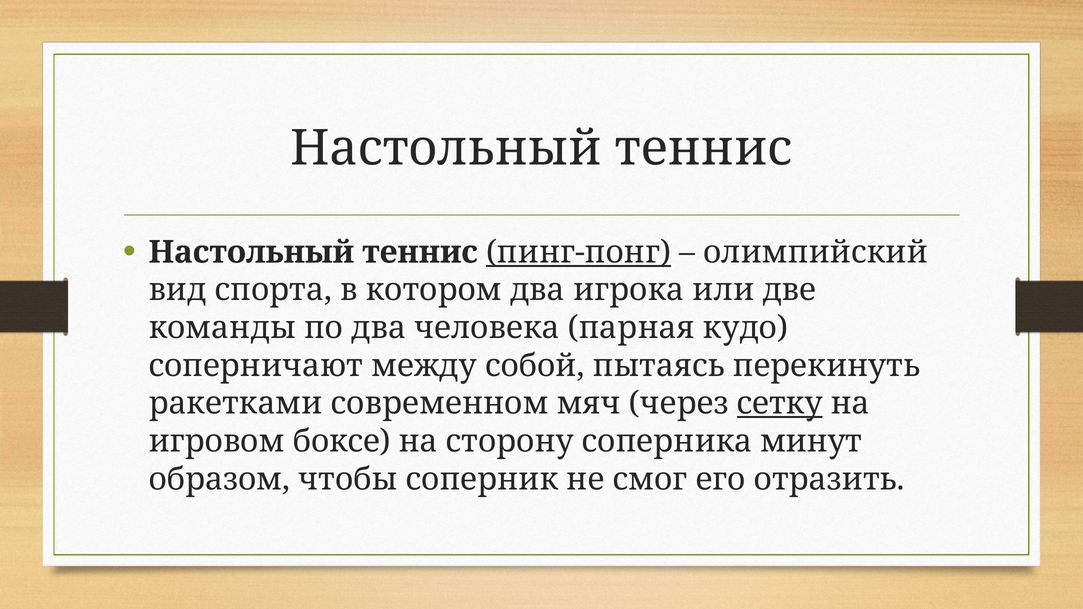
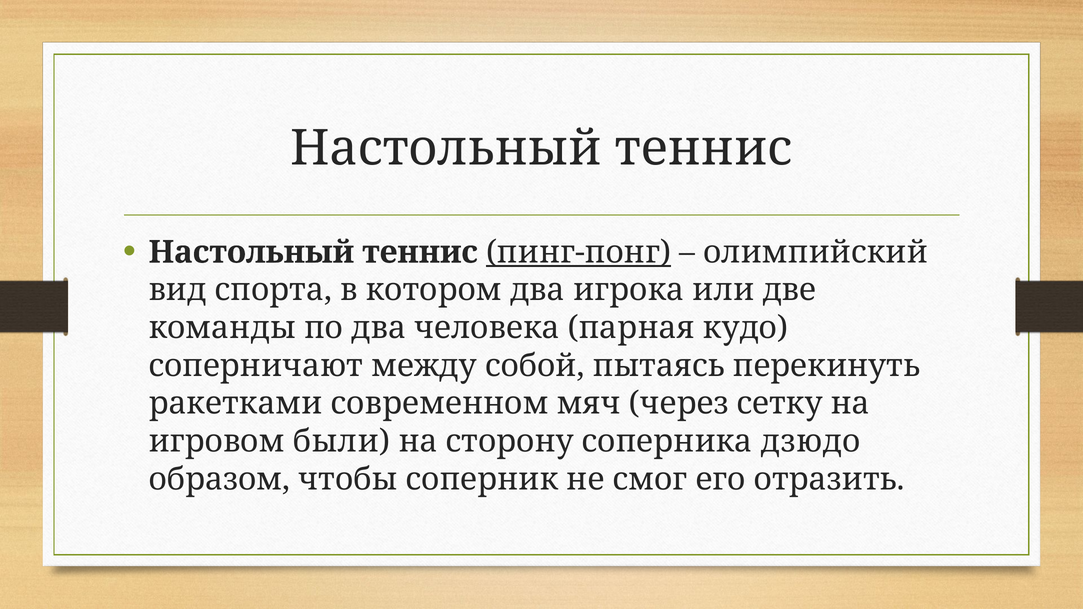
сетку underline: present -> none (780, 404)
боксе: боксе -> были (342, 441)
минут: минут -> дзюдо (811, 441)
